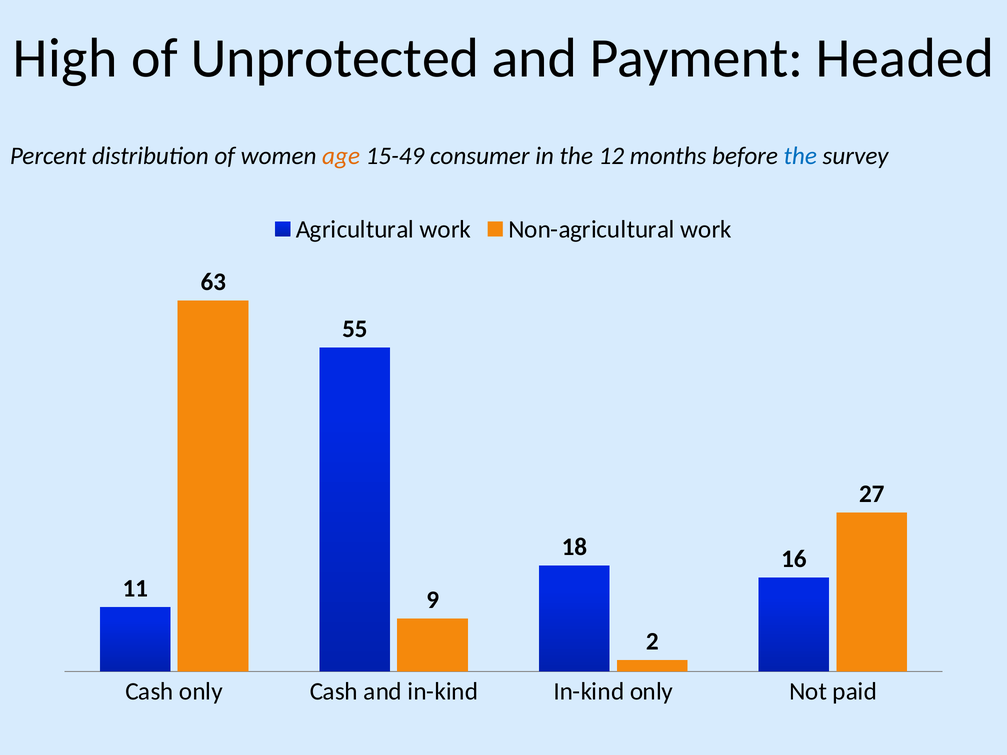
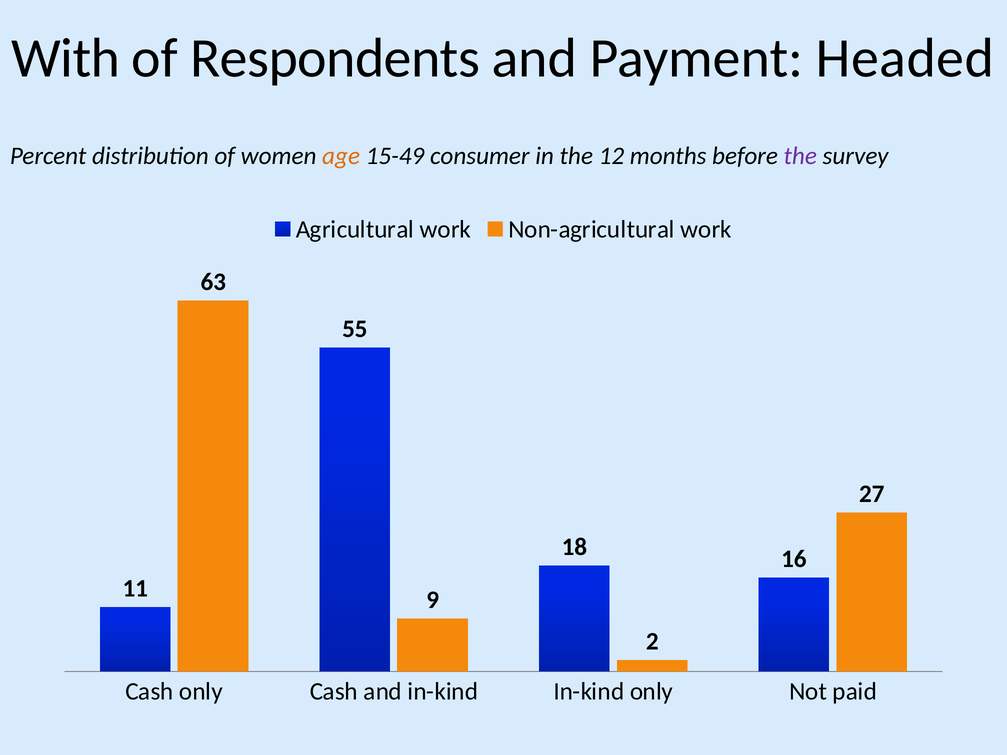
High: High -> With (66, 58)
Unprotected: Unprotected -> Respondents (335, 58)
the colour: blue -> purple (800, 156)
